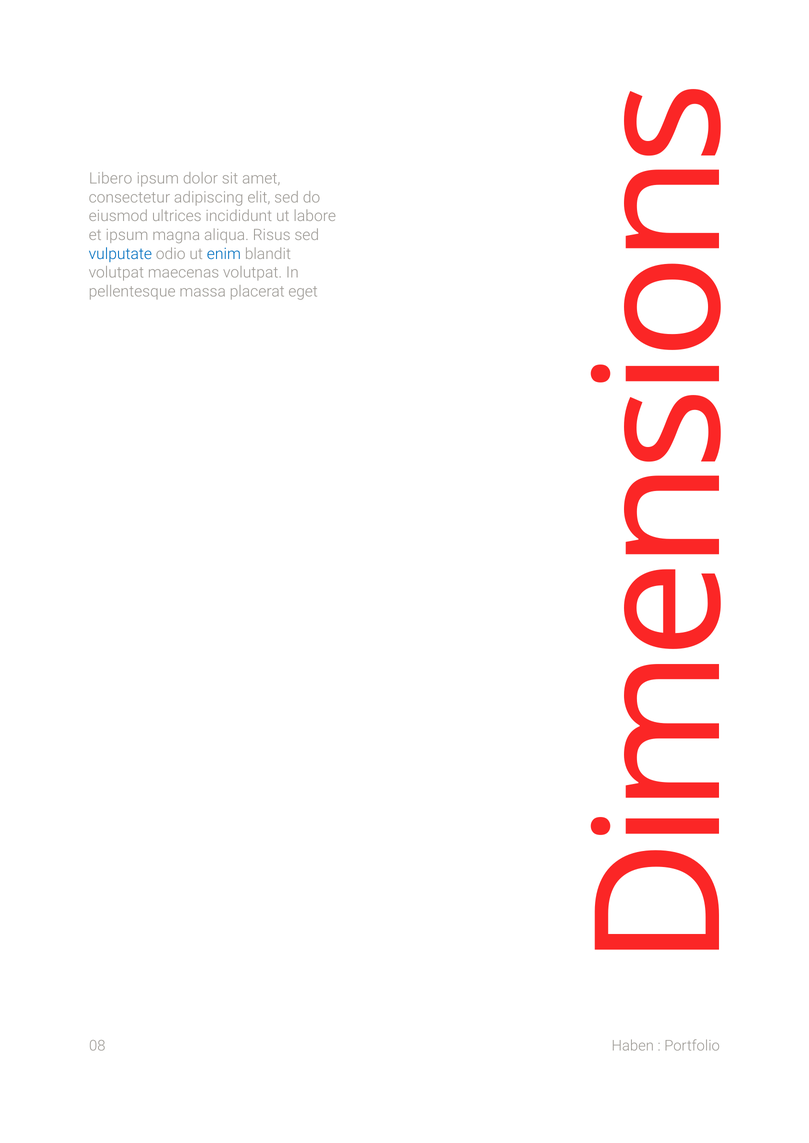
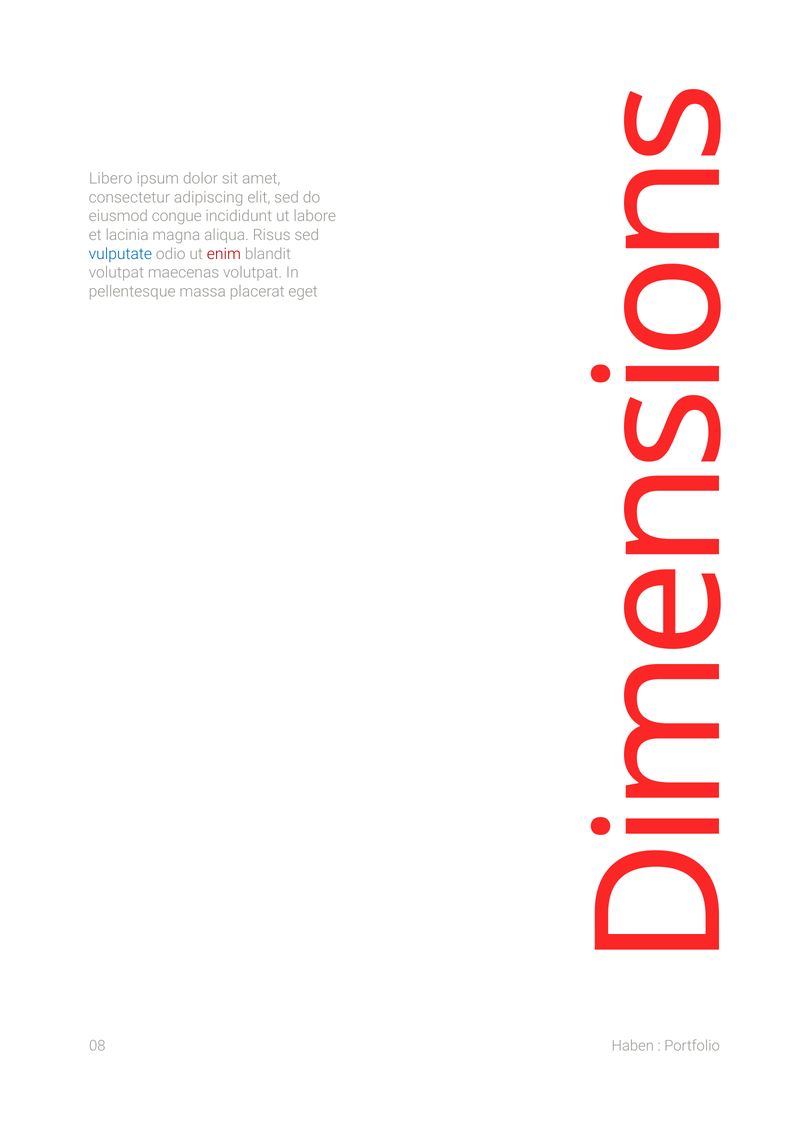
ultrices: ultrices -> congue (177, 216)
et ipsum: ipsum -> lacinia (127, 235)
enim colour: blue -> red (224, 254)
